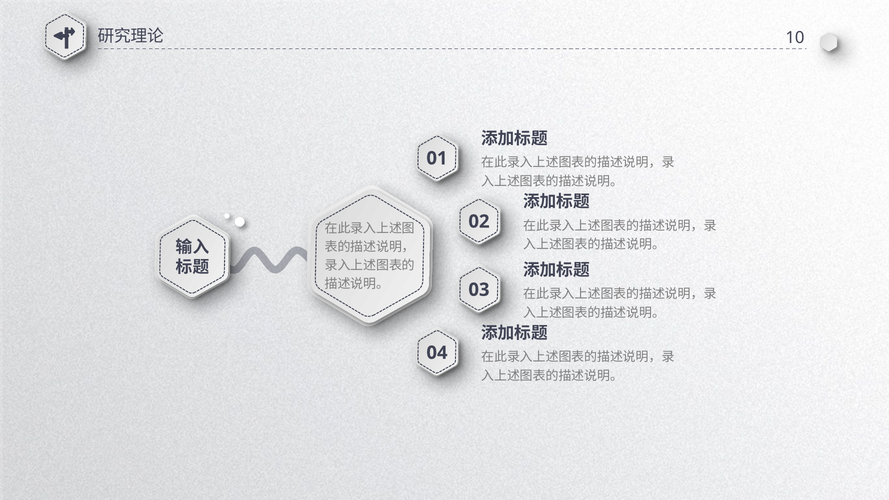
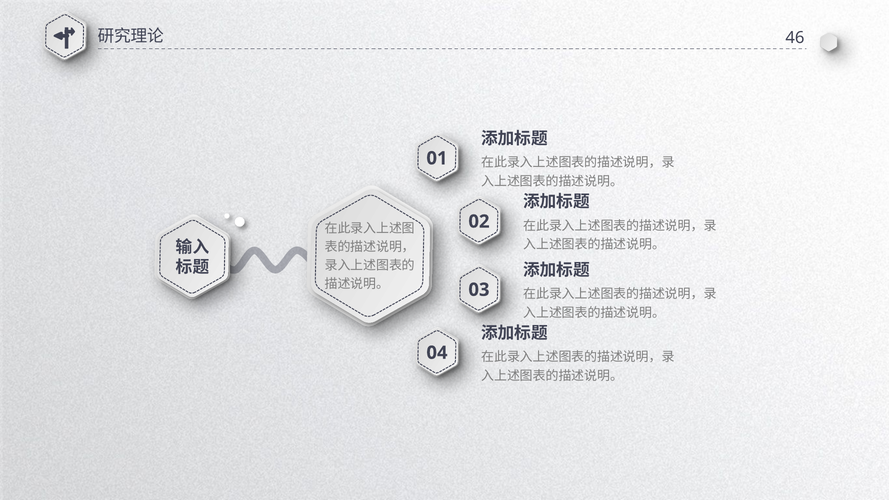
10: 10 -> 46 (795, 38)
